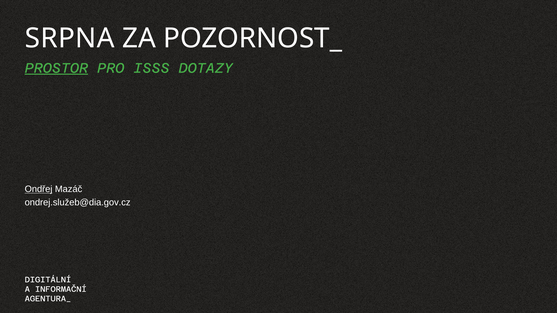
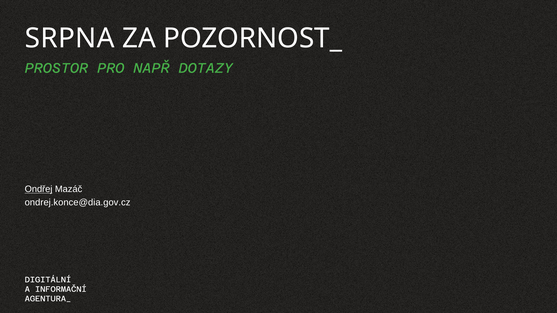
PROSTOR underline: present -> none (56, 68)
ISSS: ISSS -> NAPŘ (151, 68)
ondrej.služeb@dia.gov.cz: ondrej.služeb@dia.gov.cz -> ondrej.konce@dia.gov.cz (78, 203)
